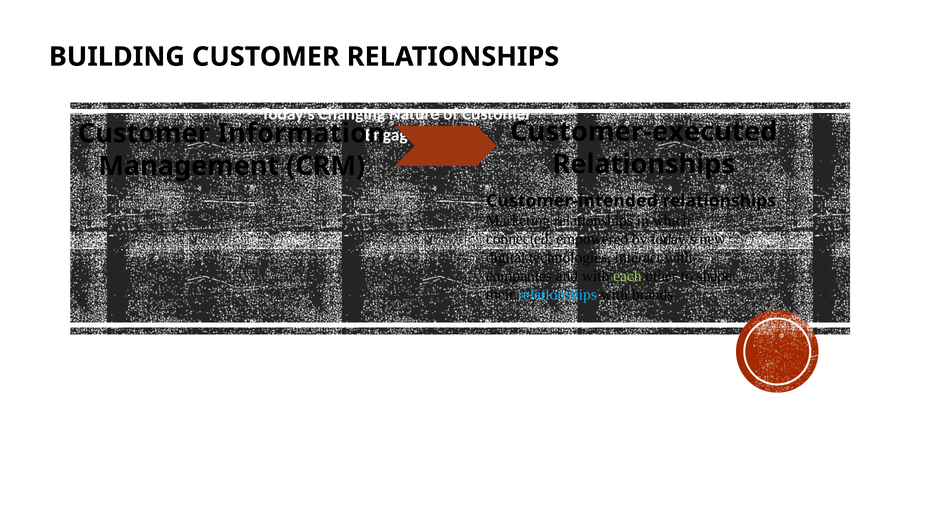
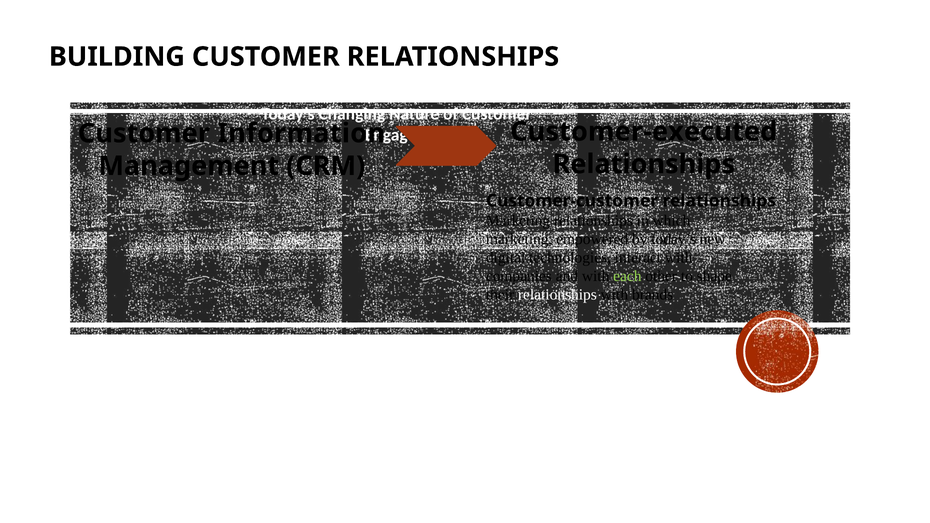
Customer-intended: Customer-intended -> Customer-customer (572, 201)
connected: connected -> marketing (519, 239)
relationships colour: light blue -> white (557, 295)
